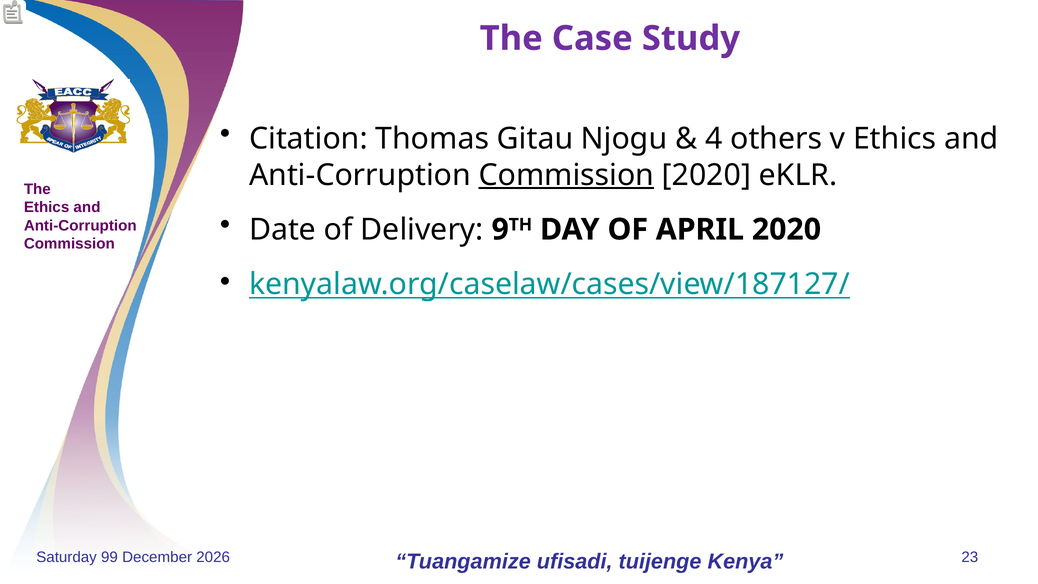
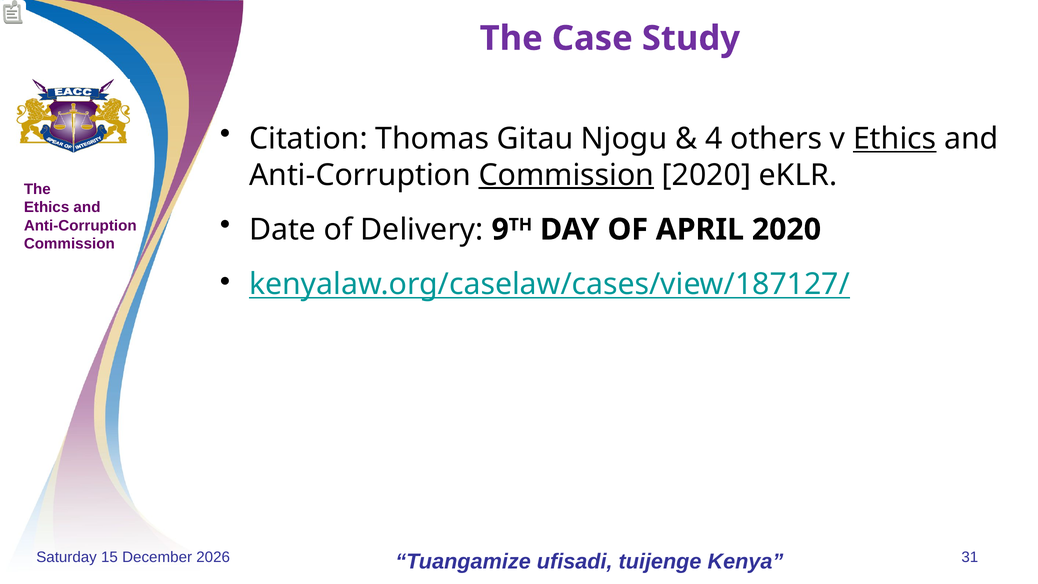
Ethics underline: none -> present (895, 139)
99: 99 -> 15 (109, 557)
23: 23 -> 31 (970, 557)
